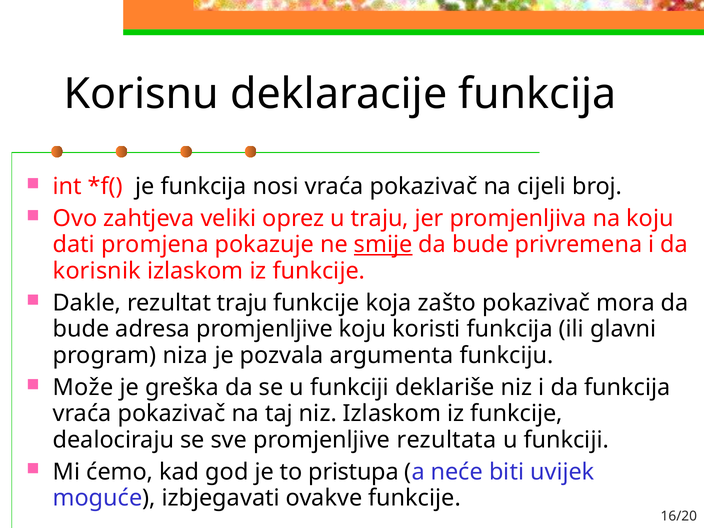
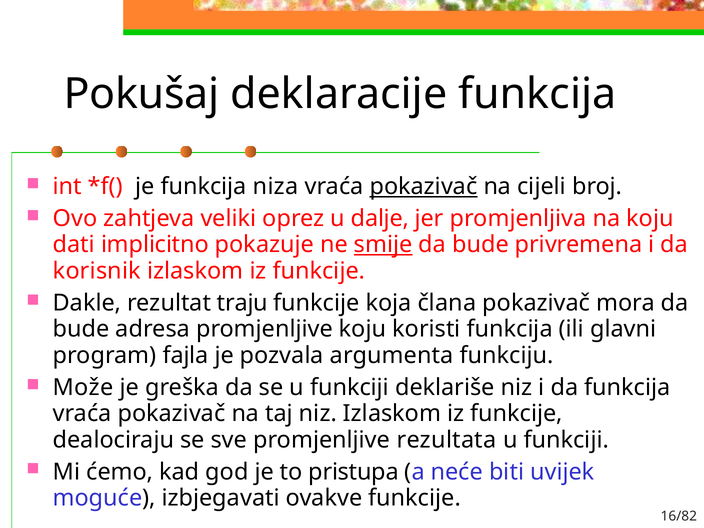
Korisnu: Korisnu -> Pokušaj (141, 94)
nosi: nosi -> niza (276, 186)
pokazivač underline: none -> present (424, 186)
u traju: traju -> dalje (380, 219)
promjena: promjena -> implicitno (155, 245)
zašto: zašto -> člana (447, 303)
niza: niza -> fajla (186, 355)
16/20: 16/20 -> 16/82 (679, 516)
